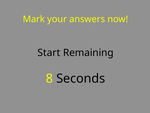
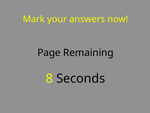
Start: Start -> Page (49, 53)
